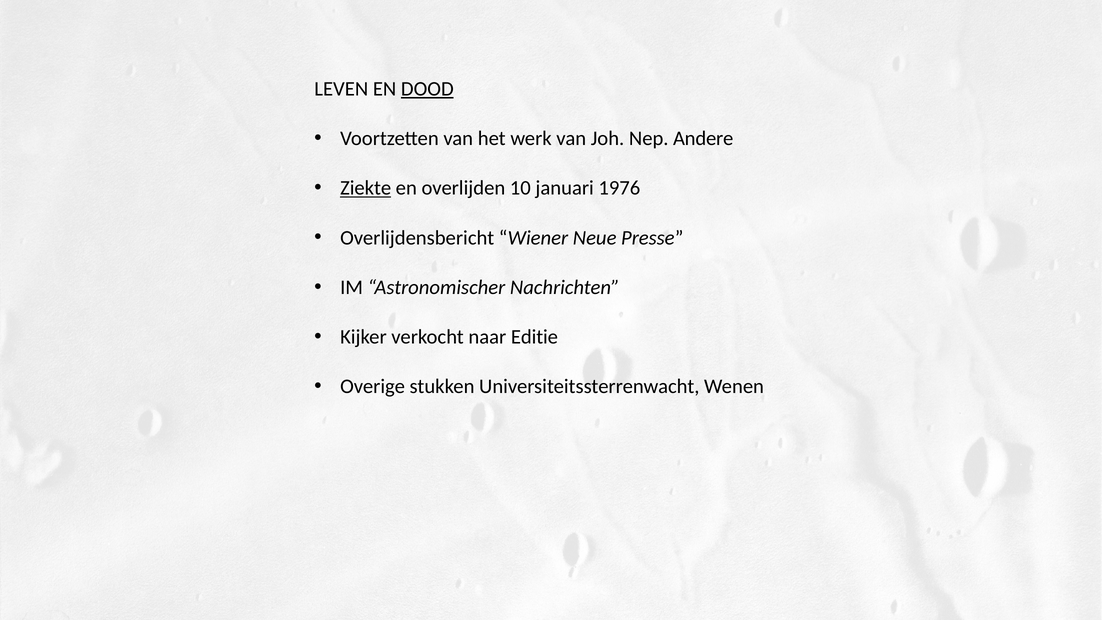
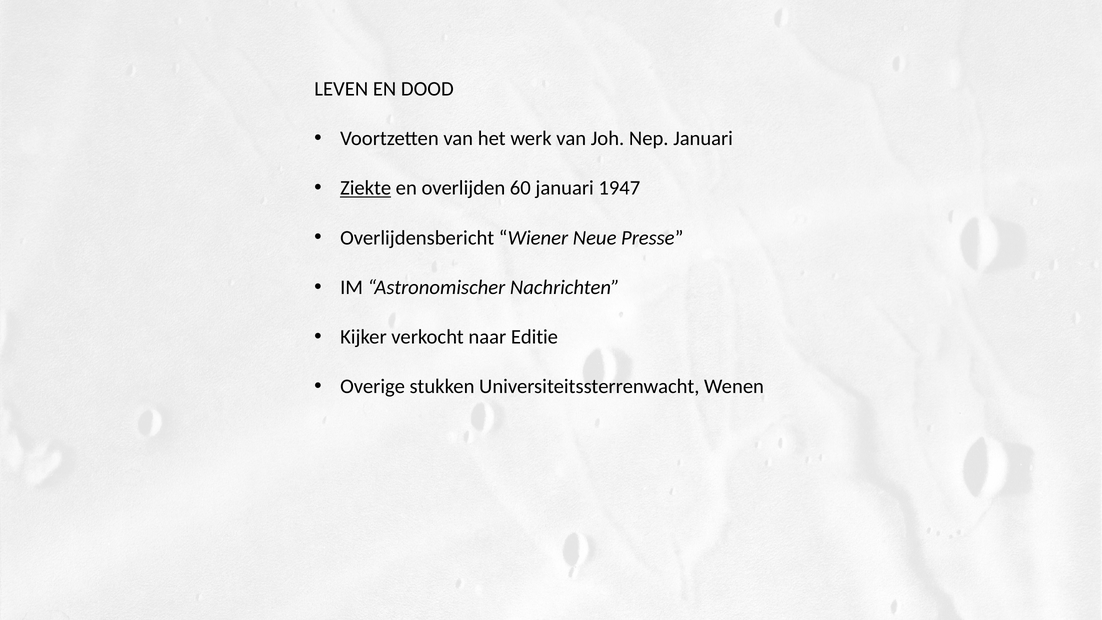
DOOD underline: present -> none (427, 89)
Nep Andere: Andere -> Januari (703, 139)
10: 10 -> 60 (520, 188)
1976: 1976 -> 1947 (619, 188)
